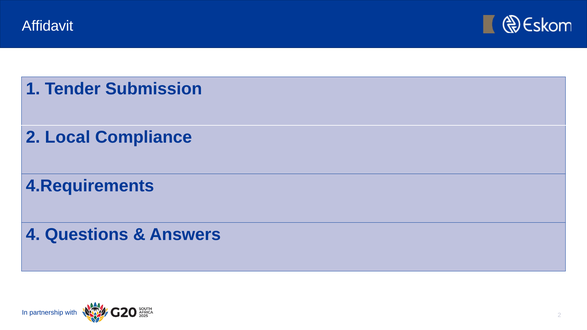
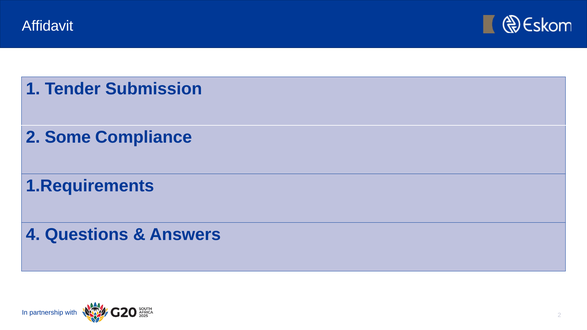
Local: Local -> Some (68, 137)
4.Requirements: 4.Requirements -> 1.Requirements (90, 186)
